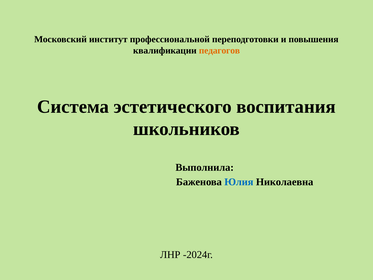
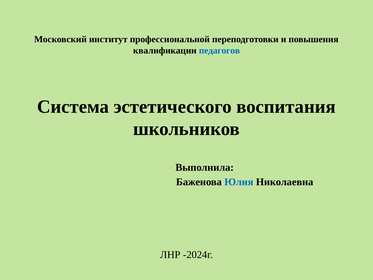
педагогов colour: orange -> blue (219, 51)
